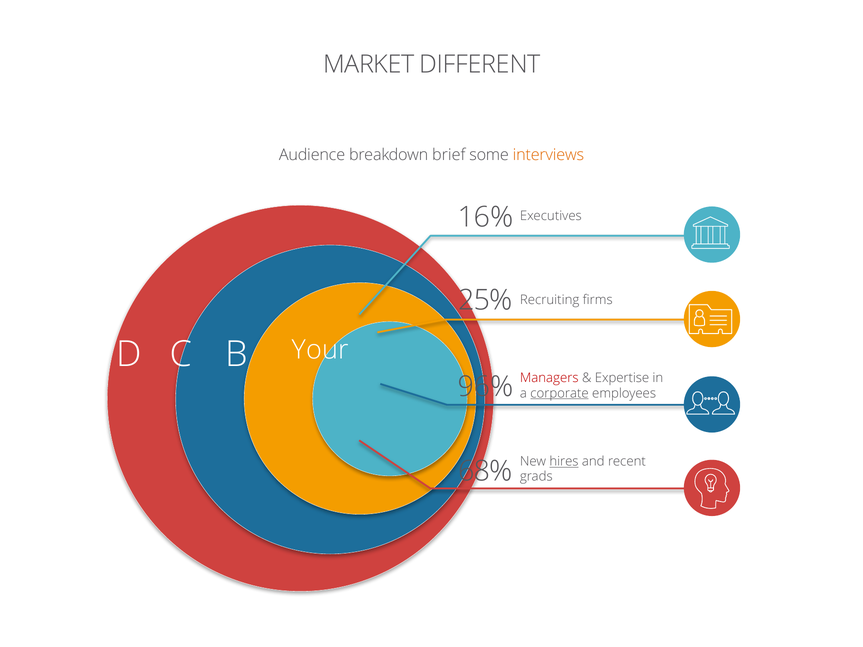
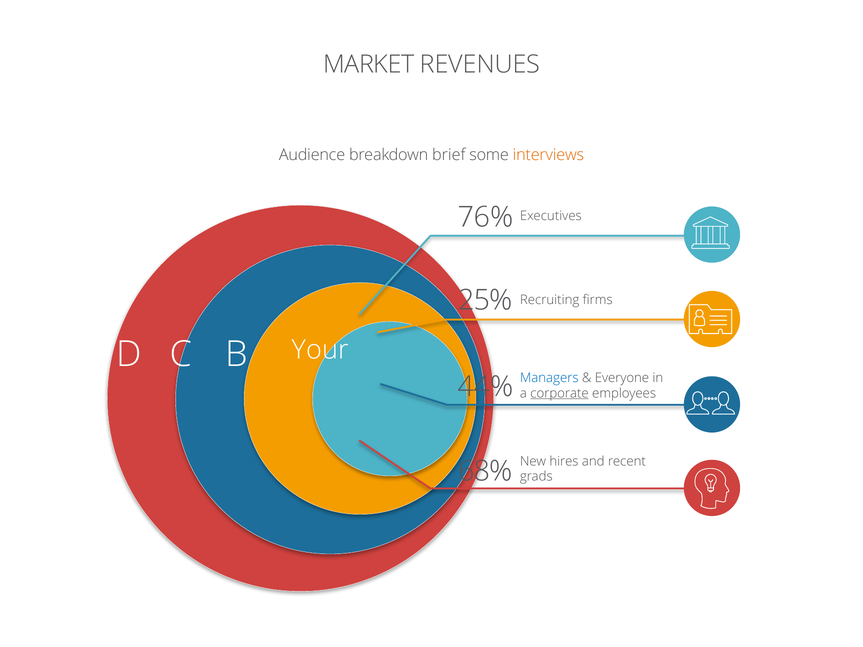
DIFFERENT: DIFFERENT -> REVENUES (480, 64)
16%: 16% -> 76% (486, 217)
Managers colour: red -> blue (549, 378)
Expertise: Expertise -> Everyone (622, 378)
96%: 96% -> 44% (486, 387)
hires underline: present -> none (564, 462)
